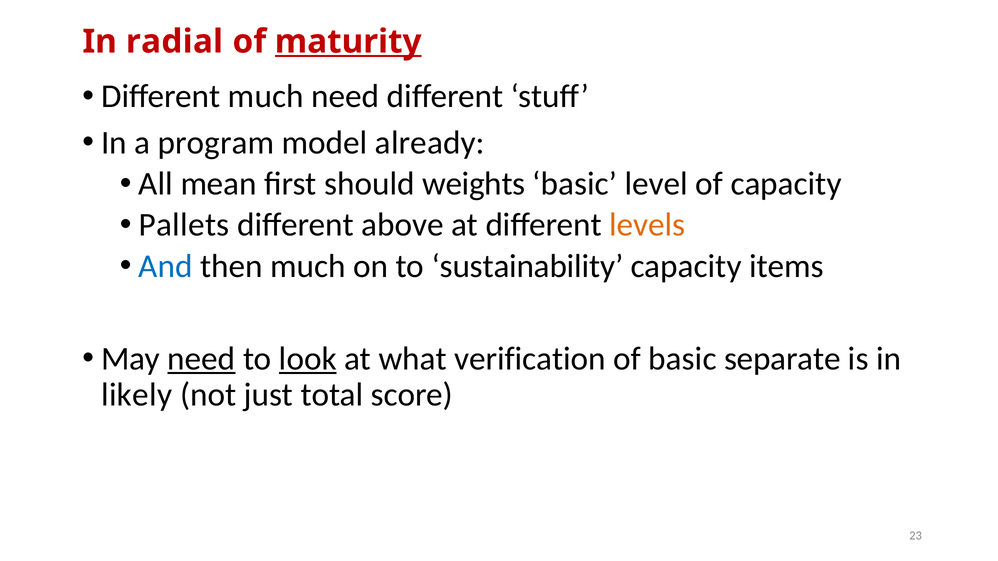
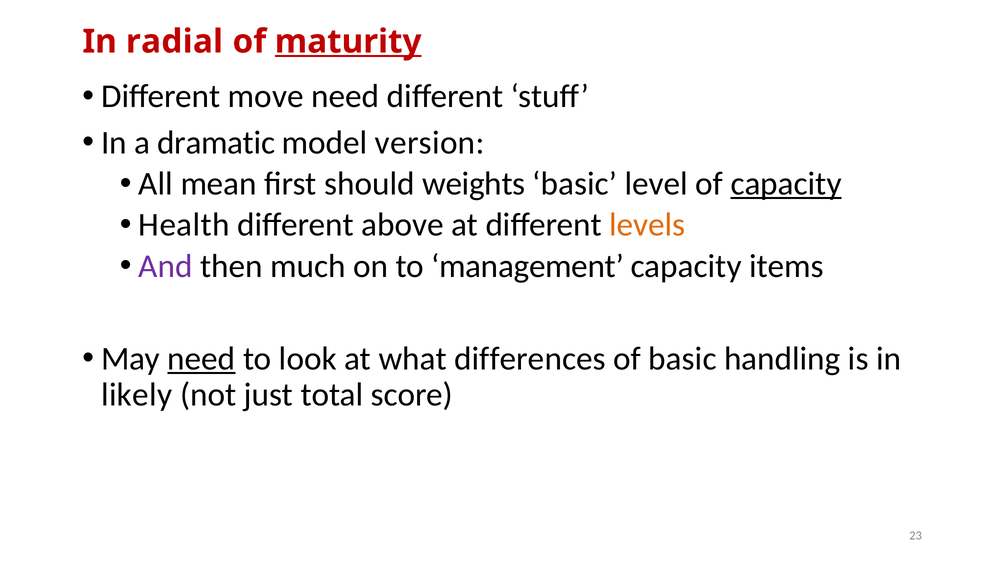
Different much: much -> move (266, 96)
program: program -> dramatic (216, 143)
already: already -> version (430, 143)
capacity underline: none -> present (786, 184)
Pallets: Pallets -> Health (184, 225)
And colour: blue -> purple (166, 266)
sustainability: sustainability -> management (528, 266)
look underline: present -> none (308, 359)
verification: verification -> differences (530, 359)
separate: separate -> handling (782, 359)
